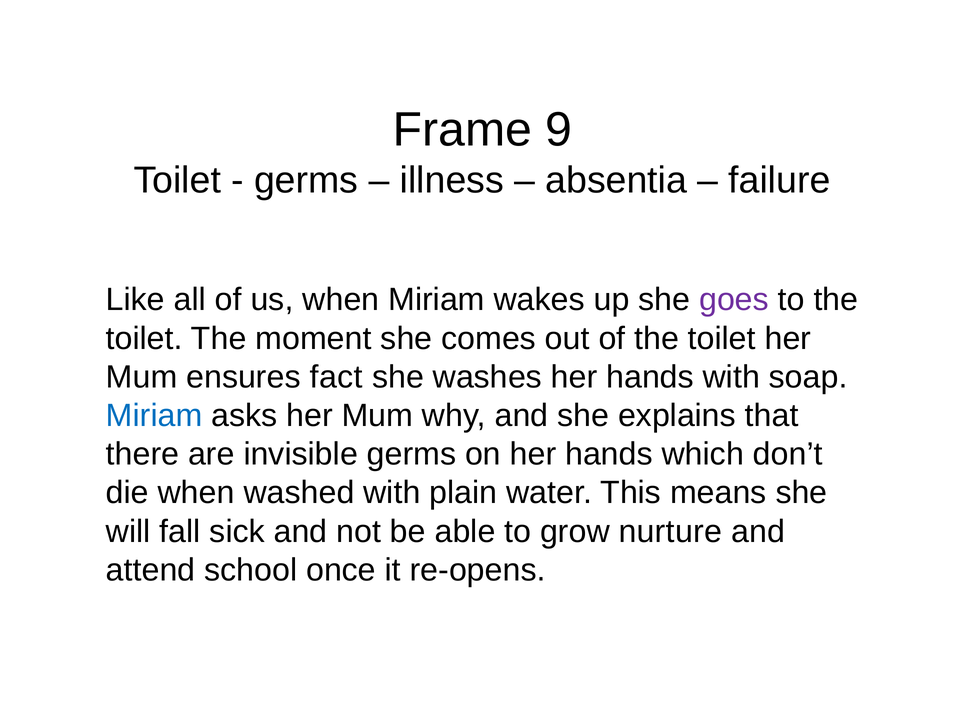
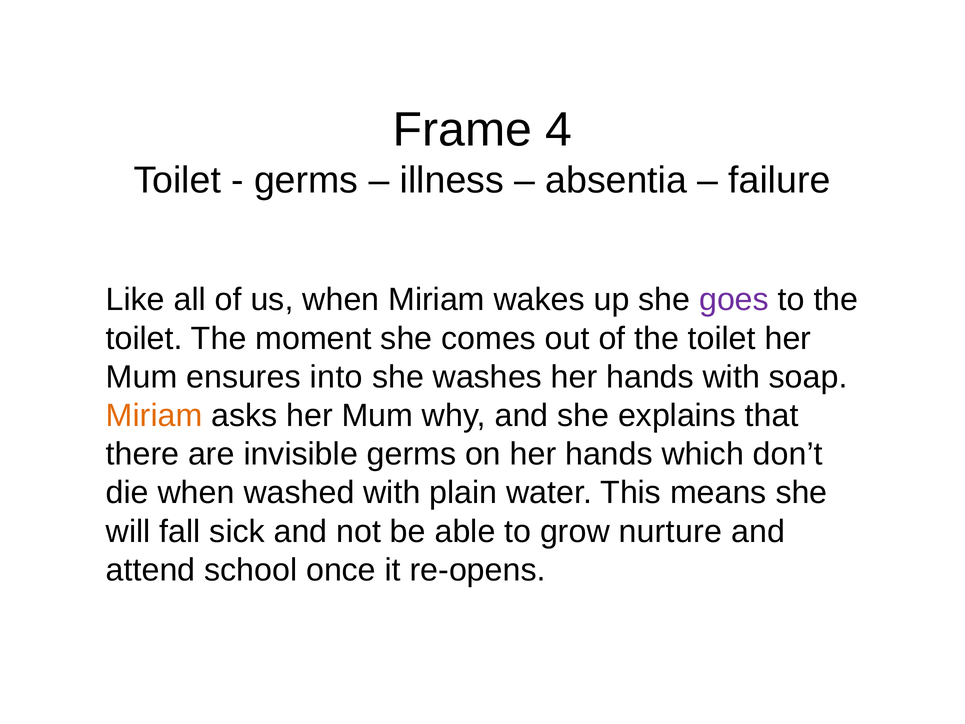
9: 9 -> 4 (559, 130)
fact: fact -> into (336, 377)
Miriam colour: blue -> orange (154, 416)
